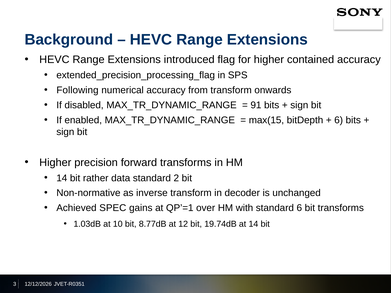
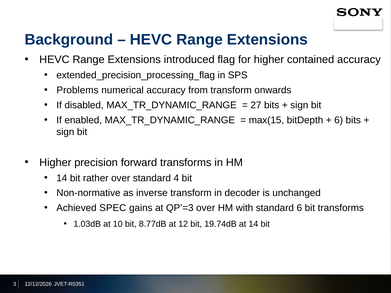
Following: Following -> Problems (78, 90)
91: 91 -> 27 (256, 105)
rather data: data -> over (121, 178)
2: 2 -> 4 (176, 178)
QP’=1: QP’=1 -> QP’=3 (180, 208)
